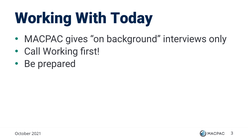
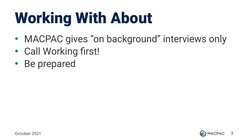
Today: Today -> About (131, 18)
